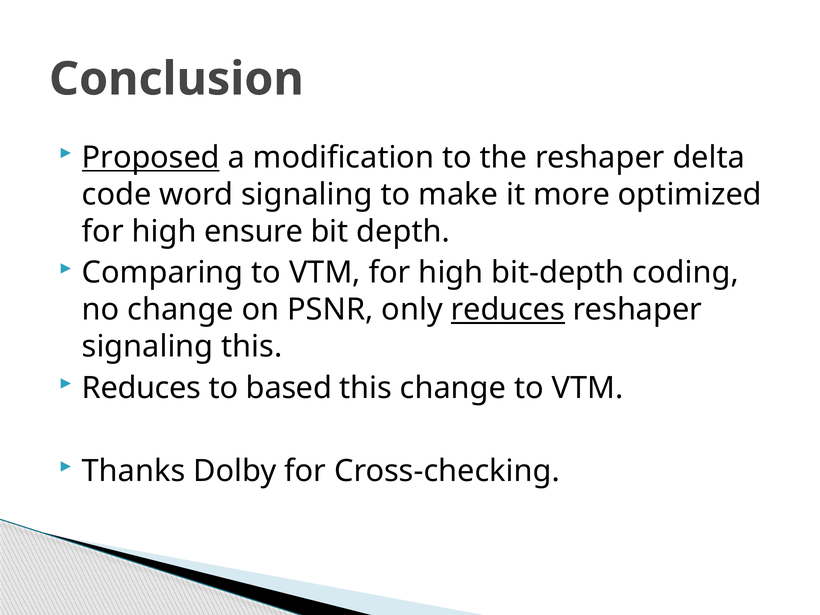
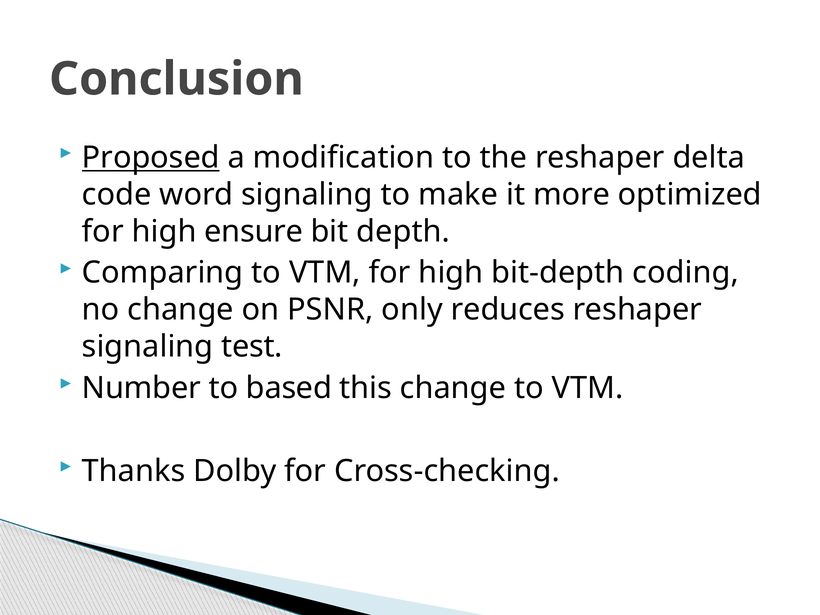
reduces underline: present -> none (508, 310)
signaling this: this -> test (252, 347)
Reduces: Reduces -> Number (141, 388)
